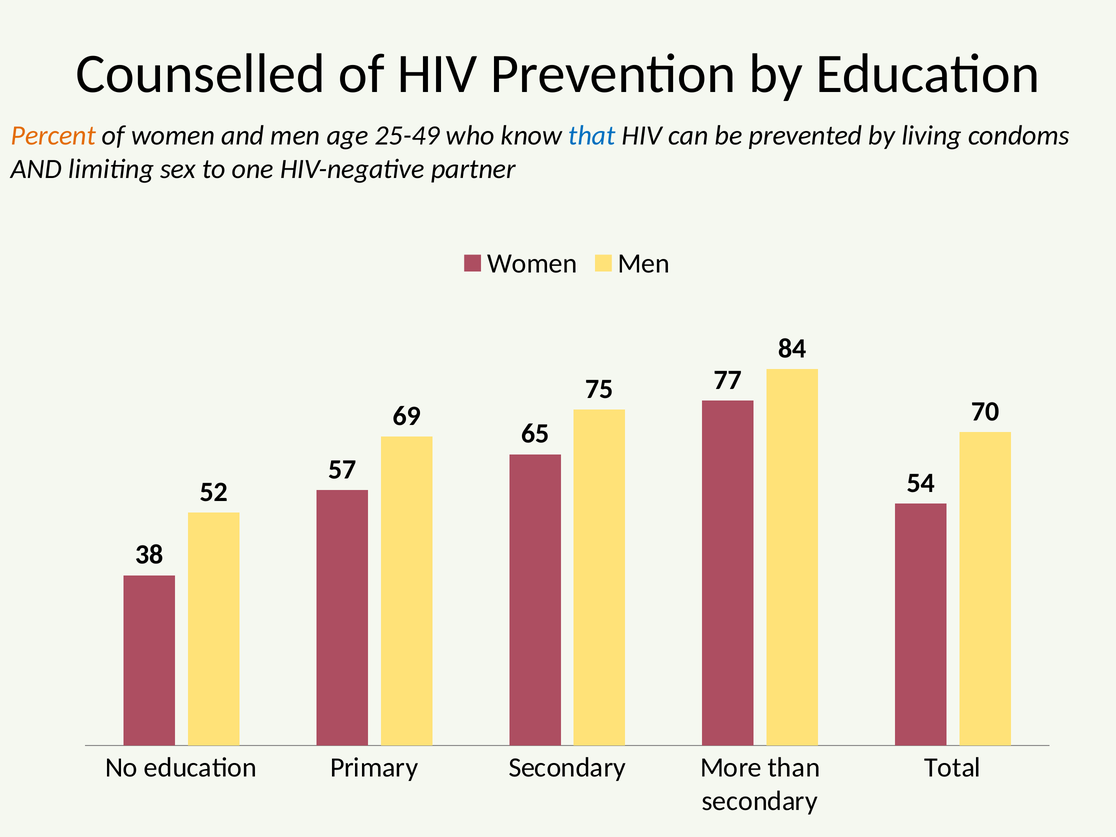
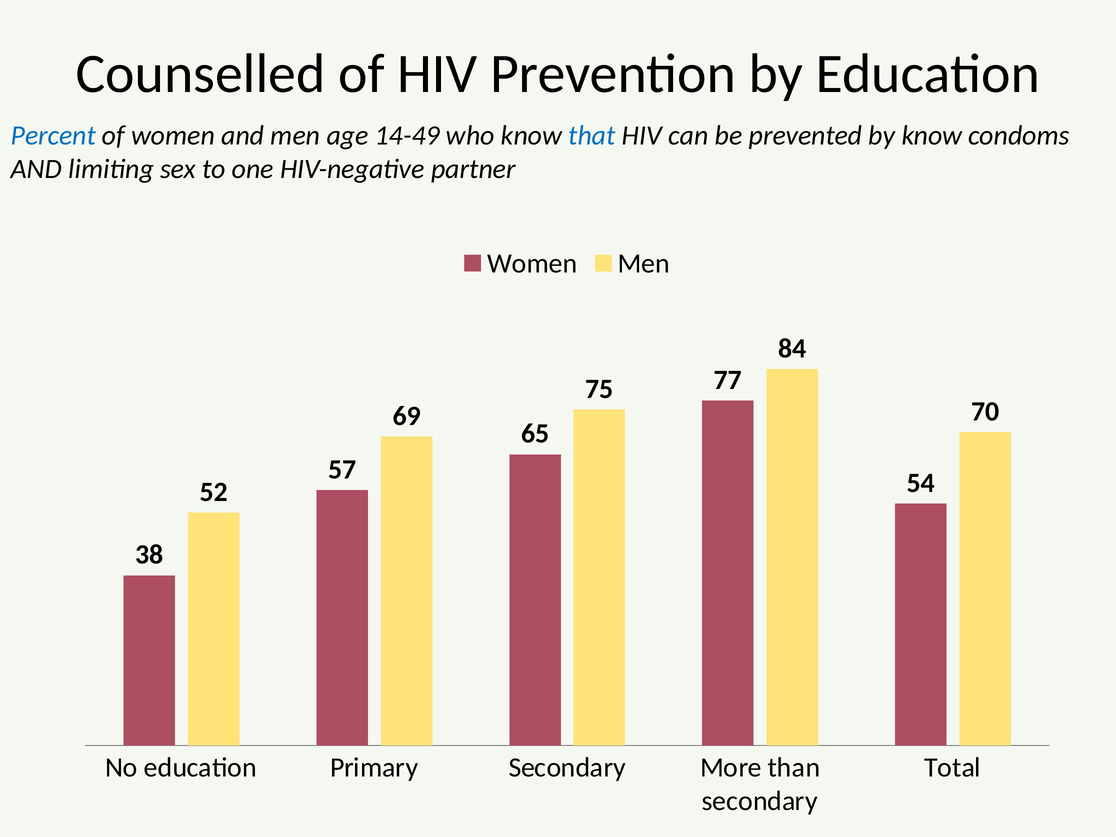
Percent colour: orange -> blue (53, 136)
25-49: 25-49 -> 14-49 (407, 136)
by living: living -> know (932, 136)
